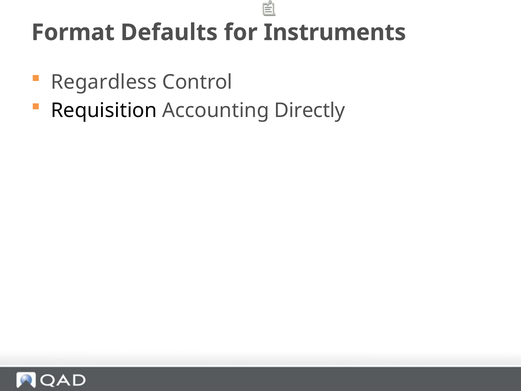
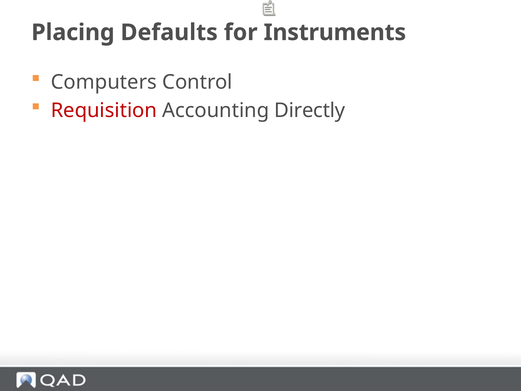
Format: Format -> Placing (73, 32)
Regardless: Regardless -> Computers (104, 82)
Requisition colour: black -> red (104, 110)
